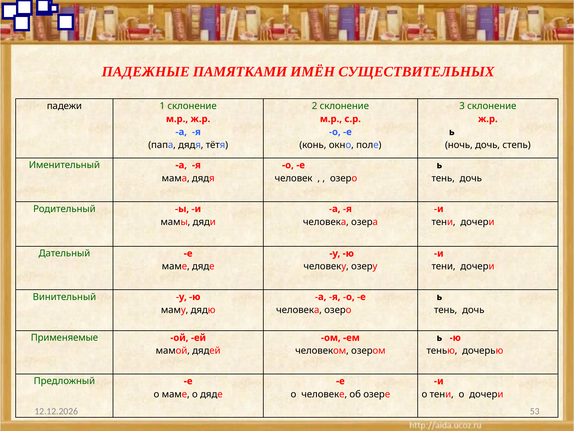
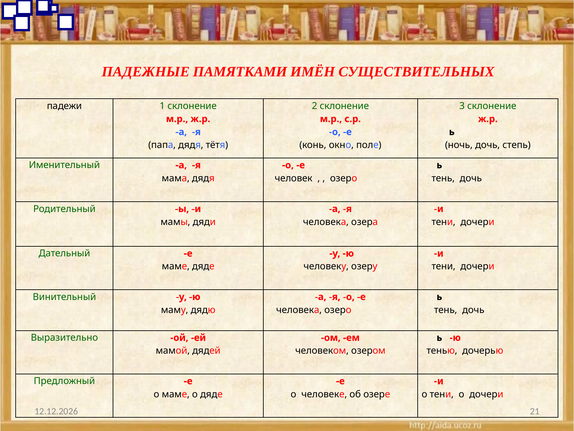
Применяемые: Применяемые -> Выразительно (64, 337)
53: 53 -> 21 (535, 411)
